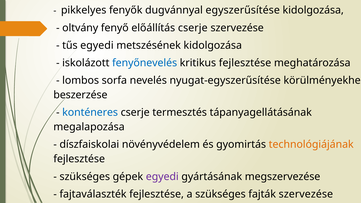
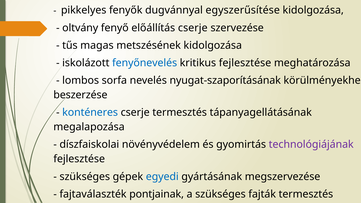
tűs egyedi: egyedi -> magas (97, 45)
nyugat-egyszerűsítése: nyugat-egyszerűsítése -> nyugat-szaporításának (225, 80)
technológiájának colour: orange -> purple (311, 145)
egyedi colour: purple -> blue (162, 177)
fajtaválaszték fejlesztése: fejlesztése -> pontjainak (157, 194)
fajták szervezése: szervezése -> termesztés (306, 194)
